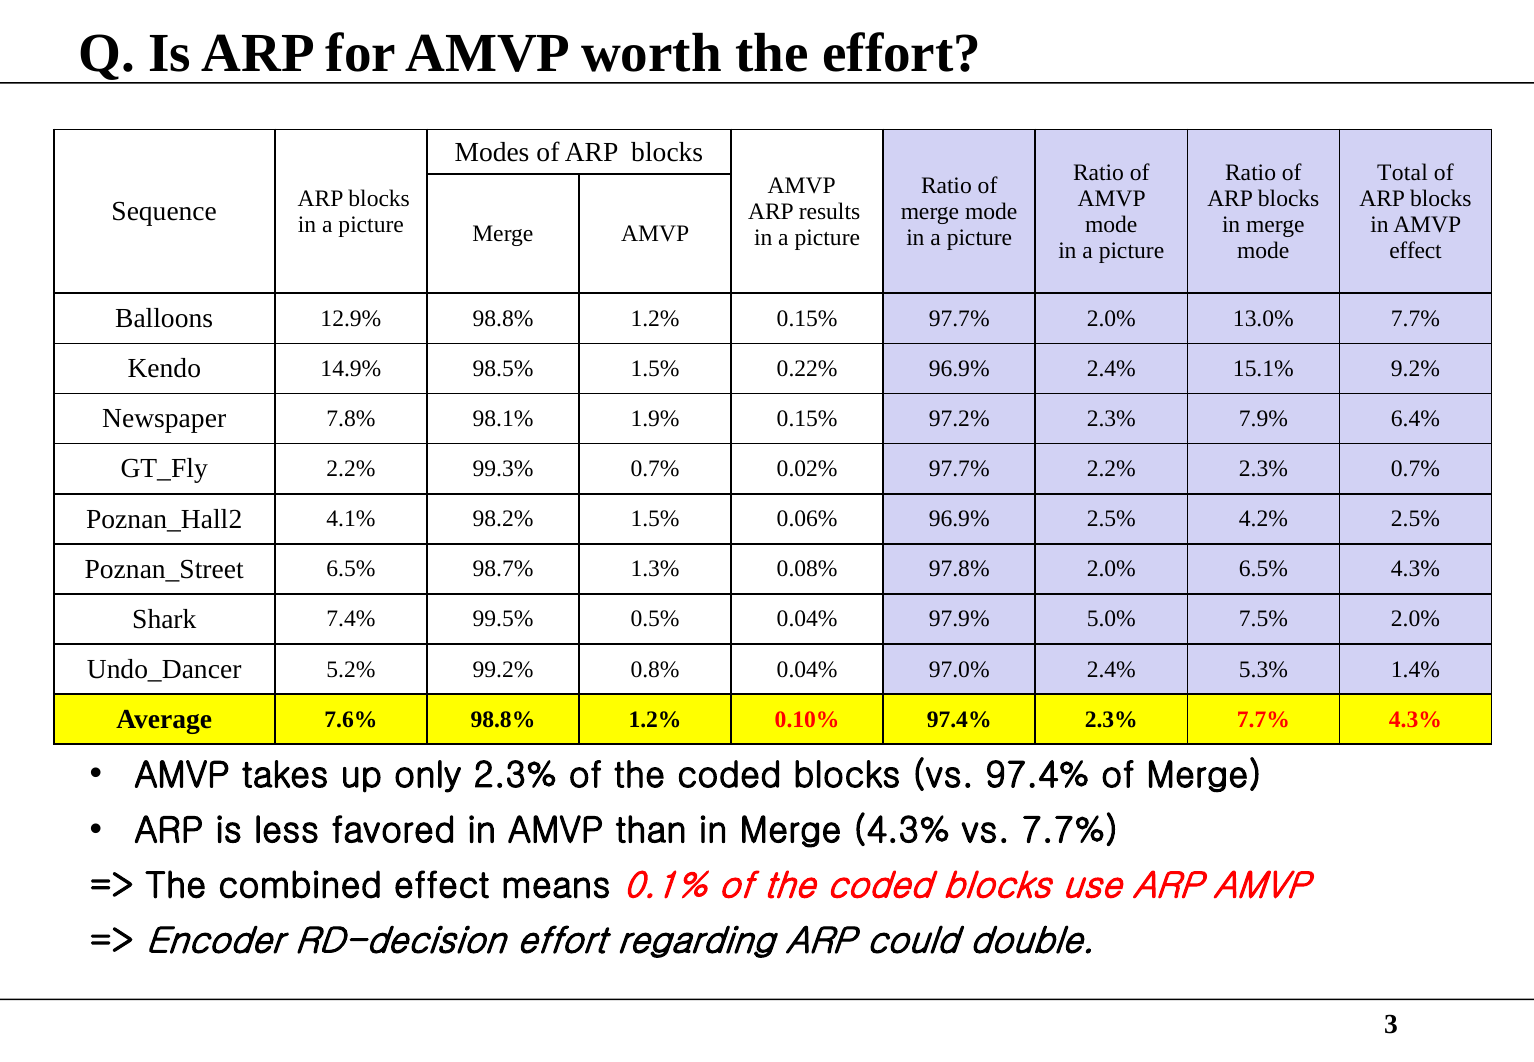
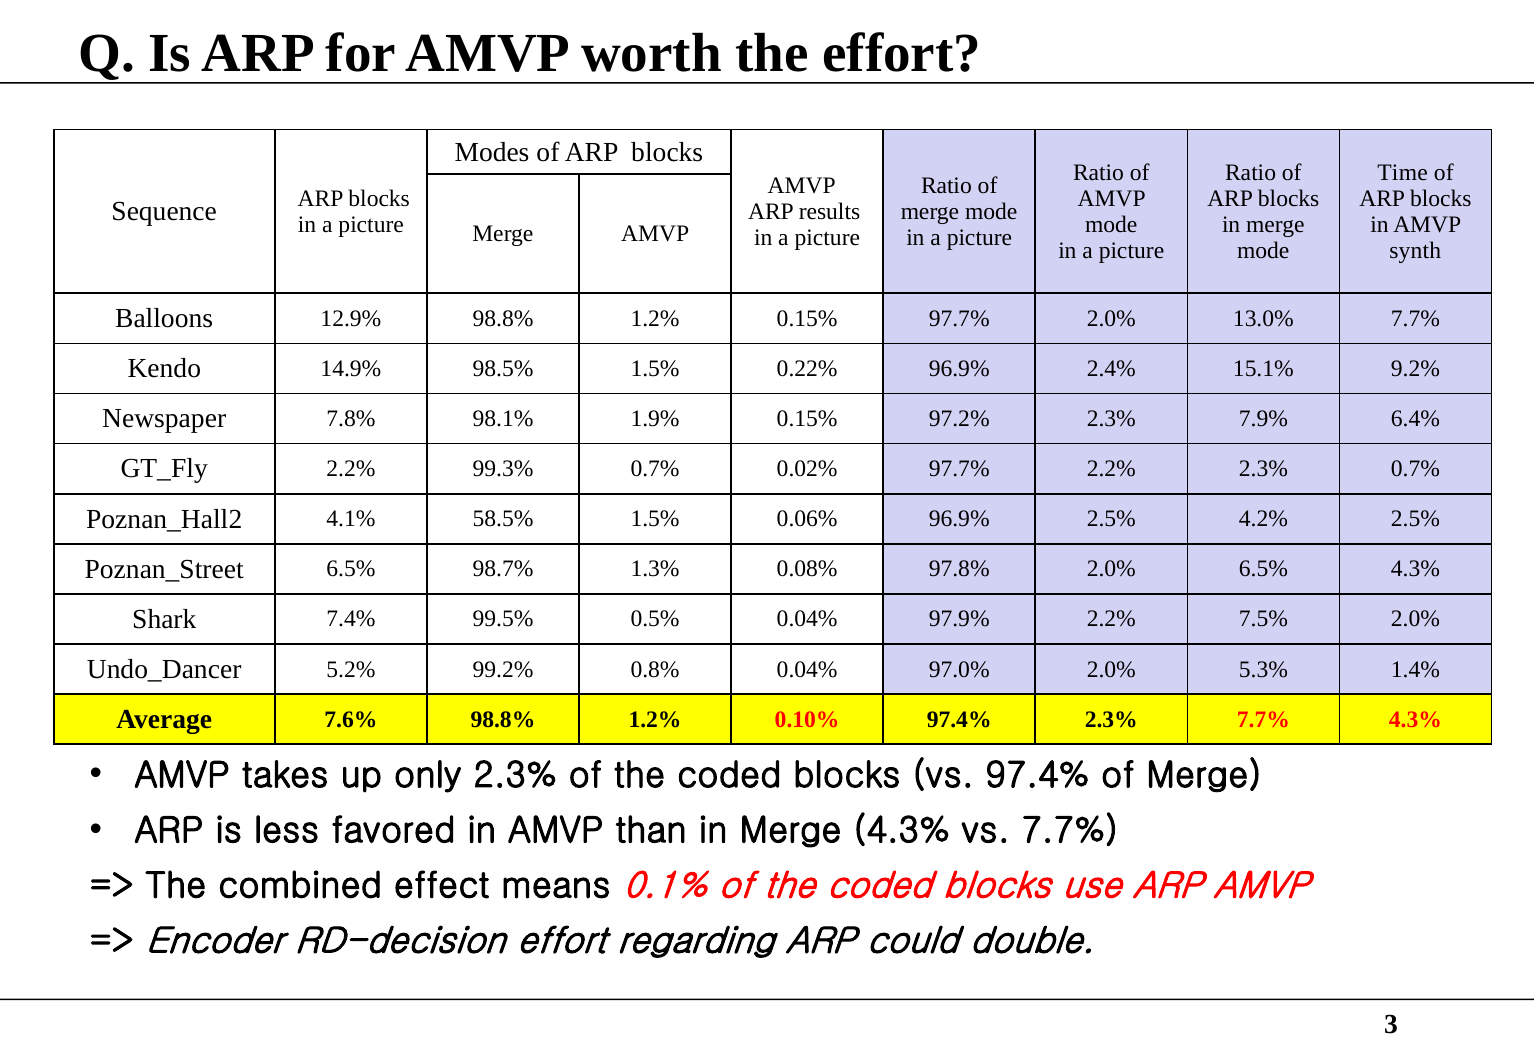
Total: Total -> Time (1403, 172)
effect: effect -> synth (1415, 251)
98.2%: 98.2% -> 58.5% (503, 519)
97.9% 5.0%: 5.0% -> 2.2% (1111, 619)
97.0% 2.4%: 2.4% -> 2.0% (1111, 669)
